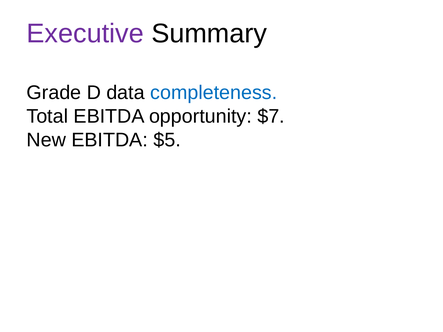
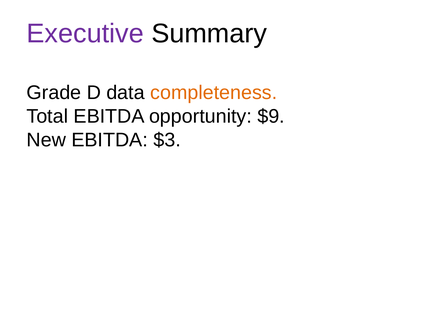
completeness colour: blue -> orange (214, 93)
$7: $7 -> $9 (271, 117)
$5: $5 -> $3 (167, 140)
